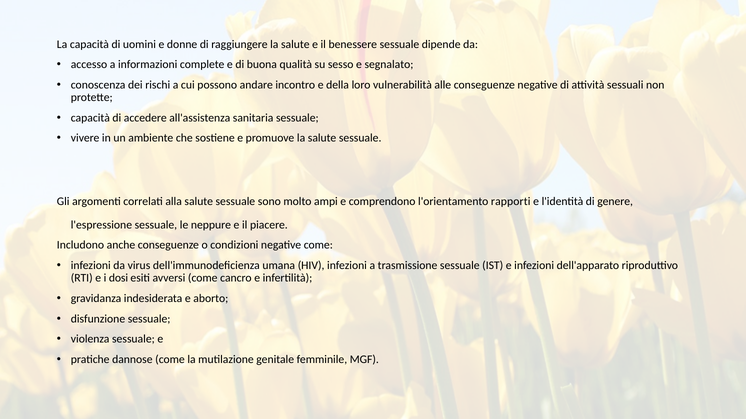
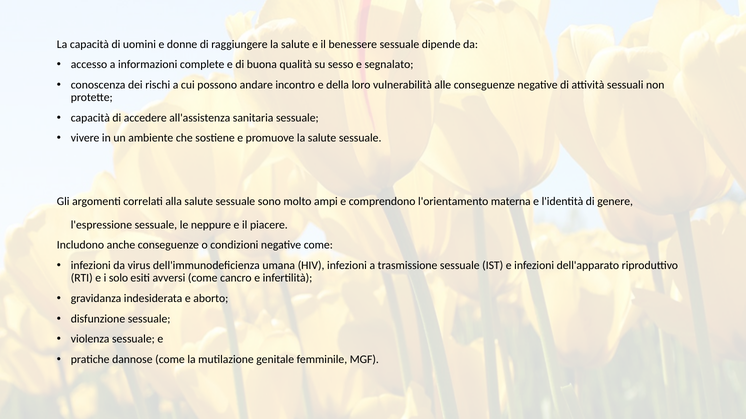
rapporti: rapporti -> materna (511, 202)
dosi: dosi -> solo (118, 278)
